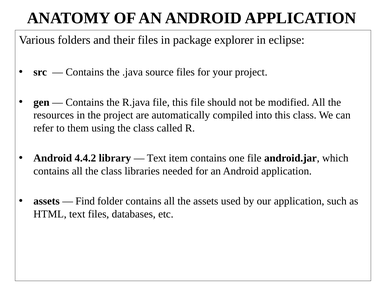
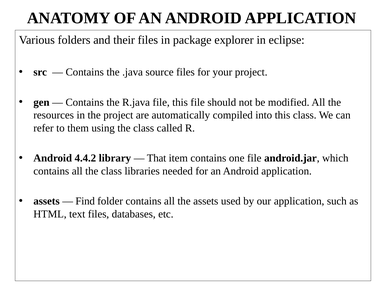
Text: Text -> That (157, 158)
